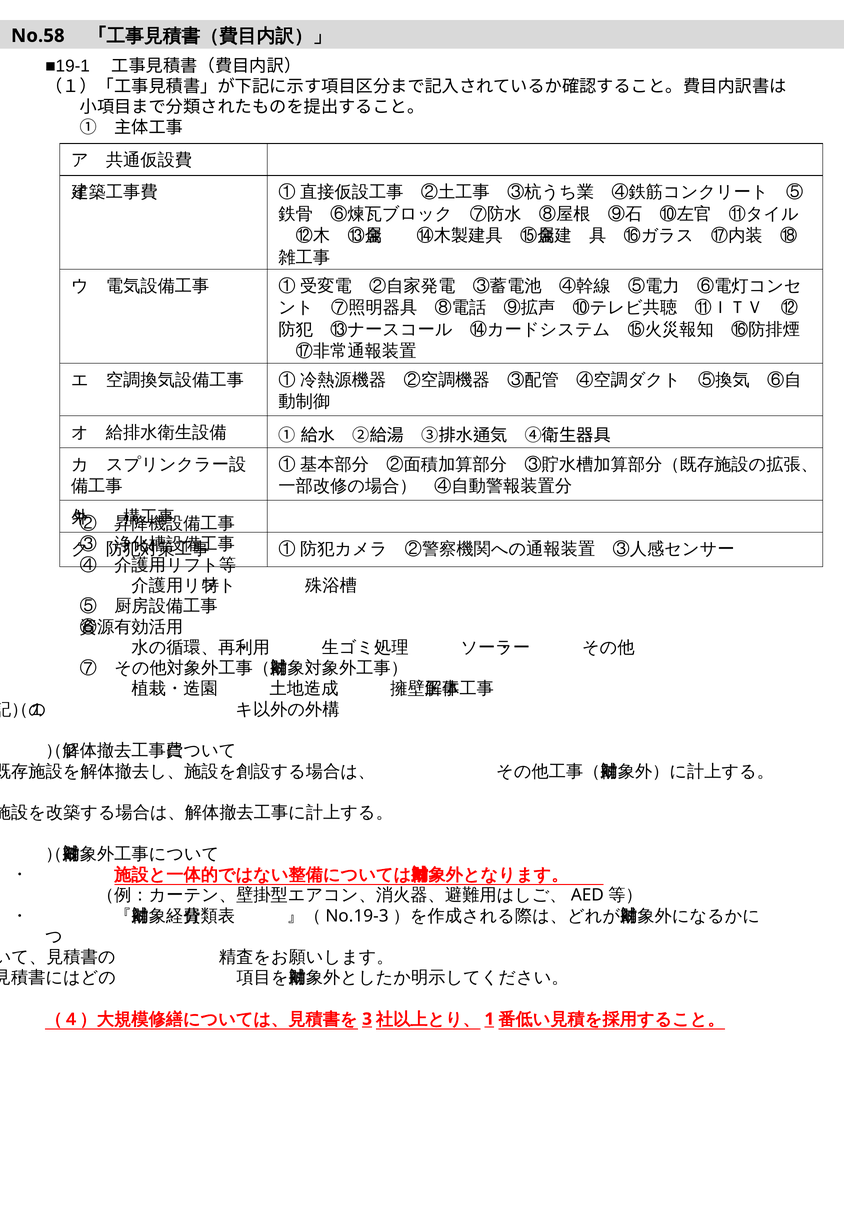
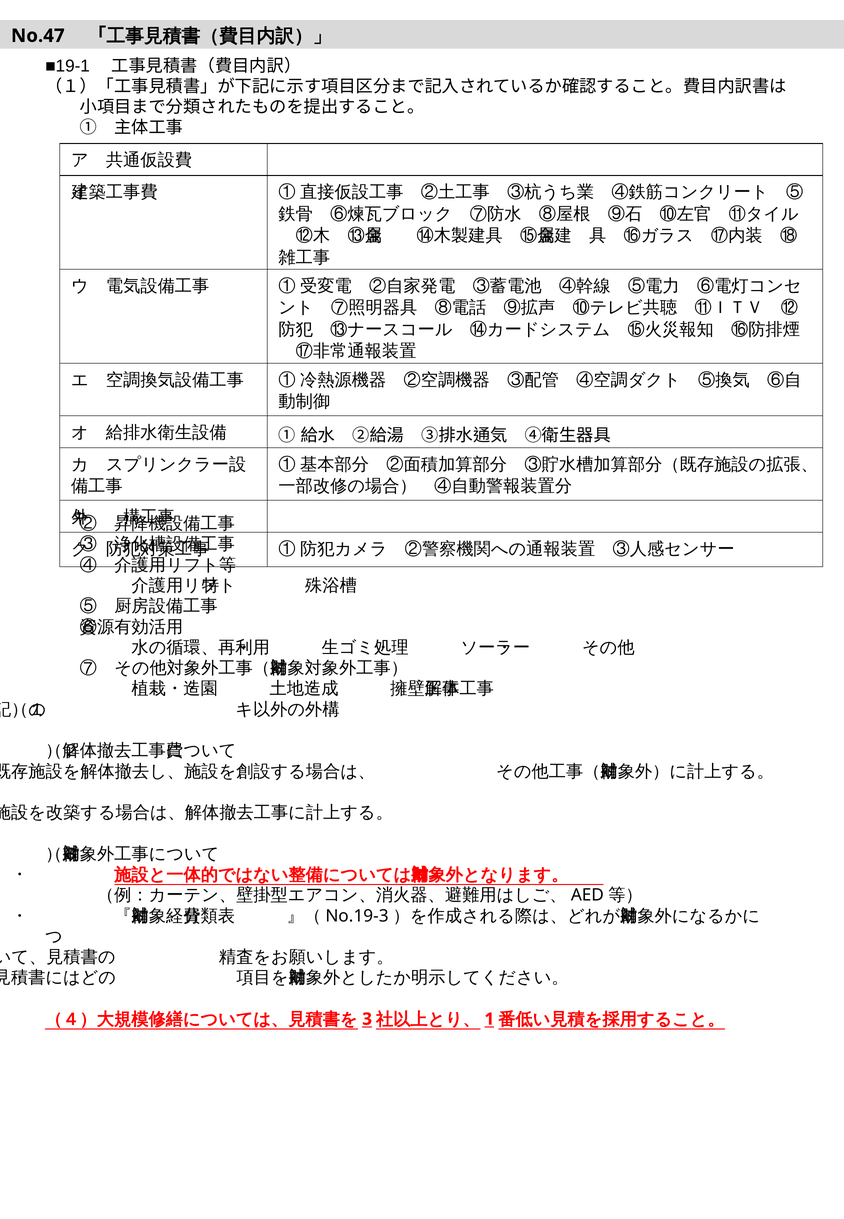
No.58: No.58 -> No.47 (38, 36)
